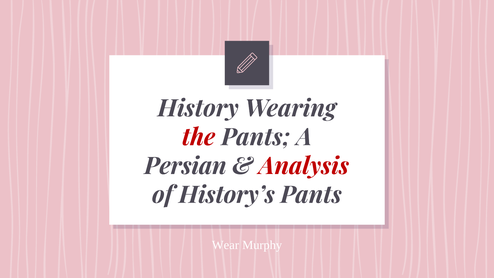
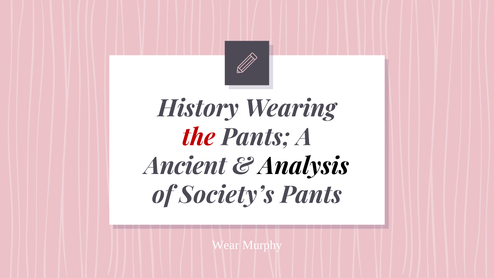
Persian: Persian -> Ancient (185, 166)
Analysis colour: red -> black (304, 166)
History’s: History’s -> Society’s (227, 195)
